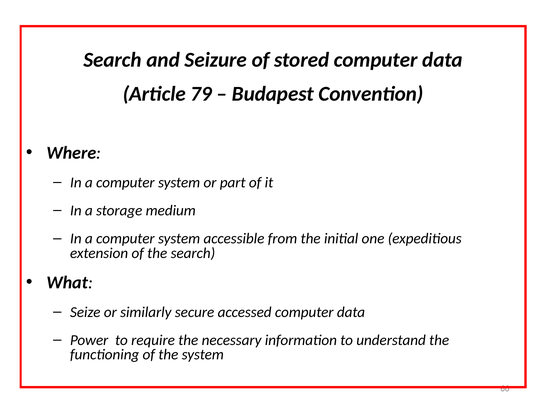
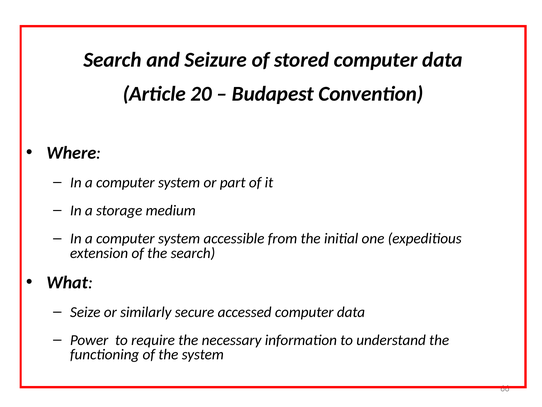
79: 79 -> 20 (201, 94)
